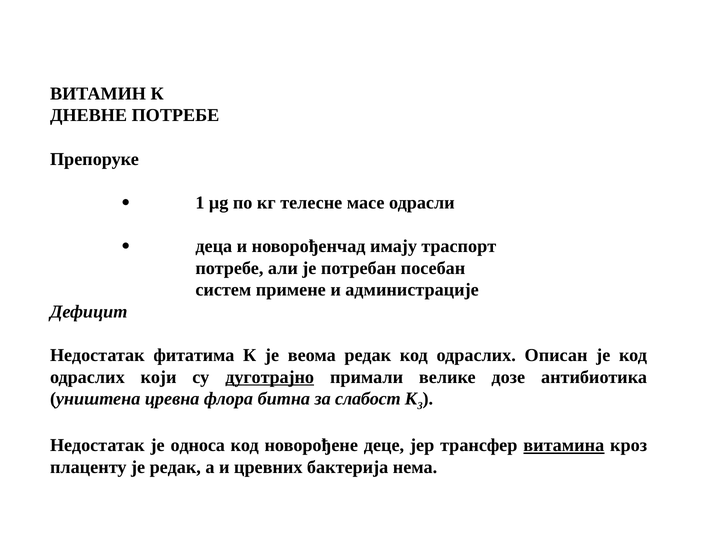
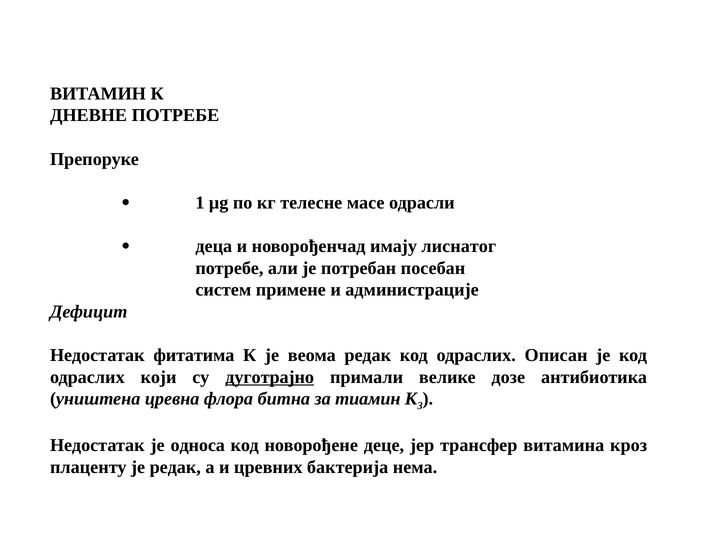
траспорт: траспорт -> лиснатог (459, 246)
слабост: слабост -> тиамин (368, 399)
витамина underline: present -> none (564, 446)
